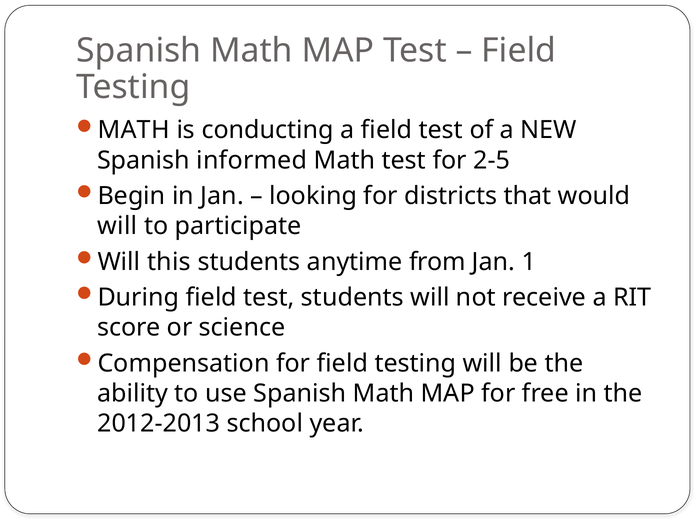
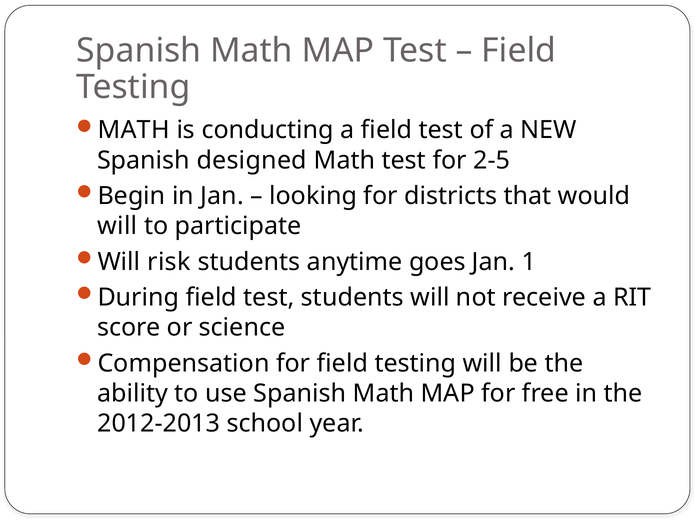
informed: informed -> designed (252, 160)
this: this -> risk (169, 262)
from: from -> goes (437, 262)
